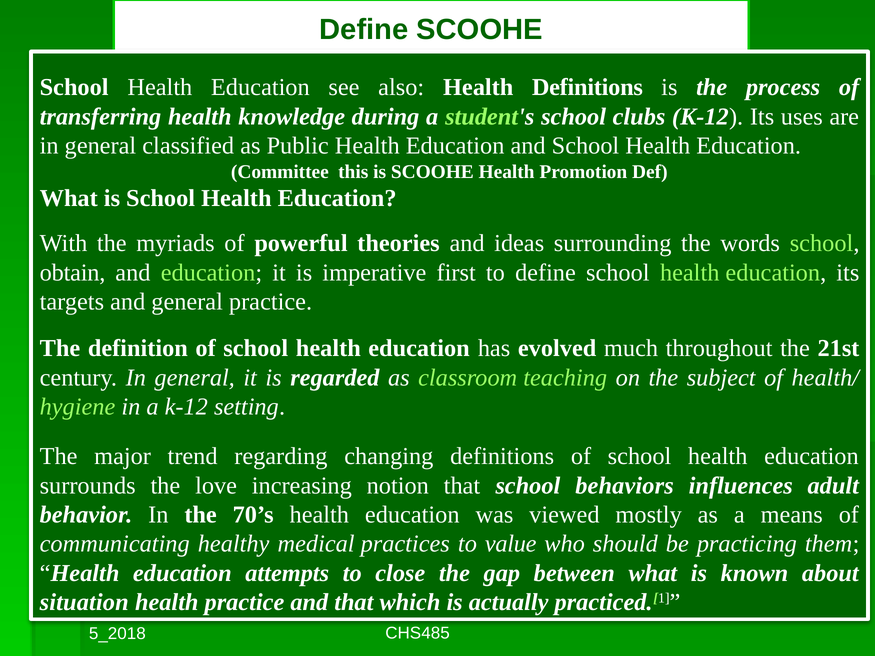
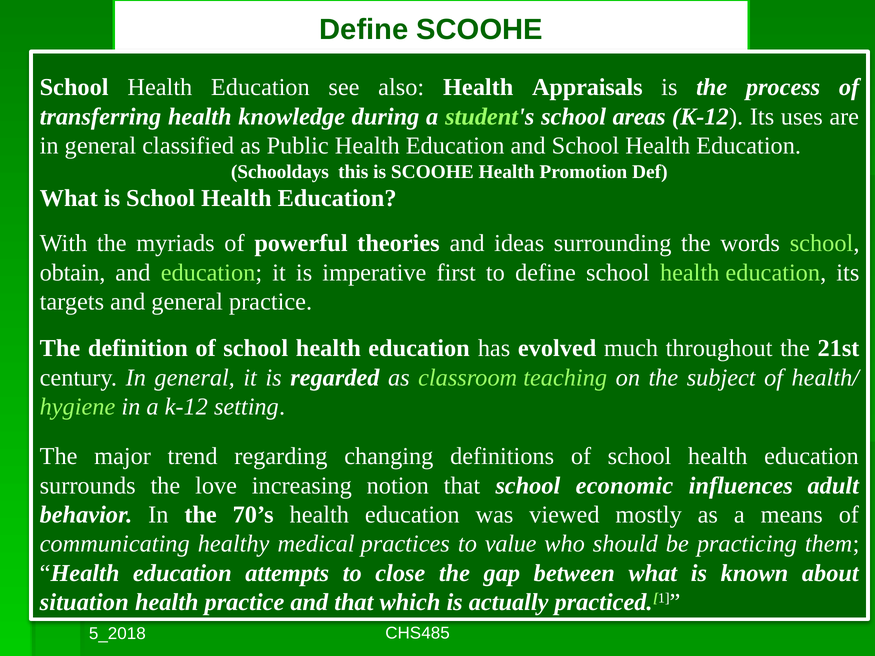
Health Definitions: Definitions -> Appraisals (587, 87)
clubs: clubs -> areas (639, 117)
Committee: Committee -> Schooldays (280, 172)
behaviors: behaviors -> economic (624, 486)
